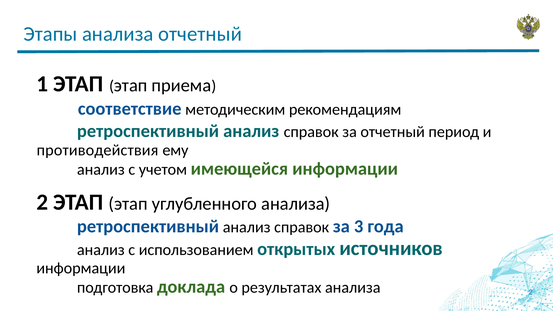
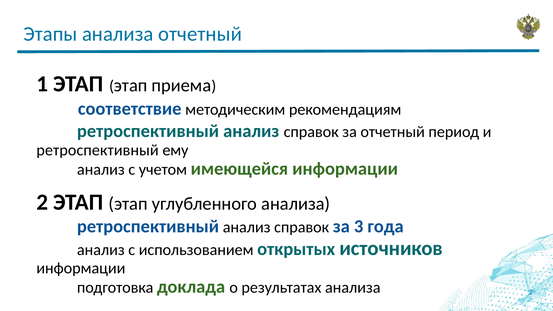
противодействия: противодействия -> ретроспективный (98, 150)
